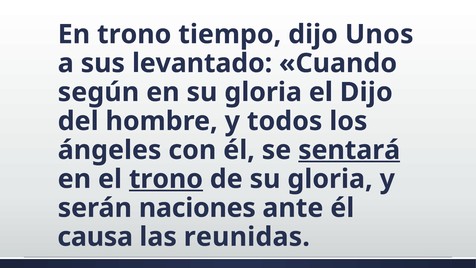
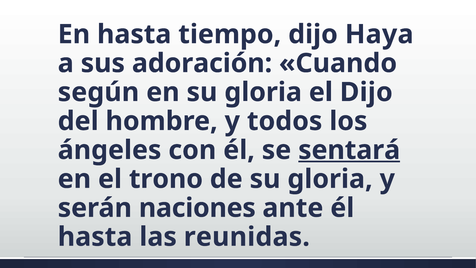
En trono: trono -> hasta (134, 34)
Unos: Unos -> Haya (379, 34)
levantado: levantado -> adoración (202, 63)
trono underline: present -> none (166, 179)
causa: causa -> hasta (95, 237)
